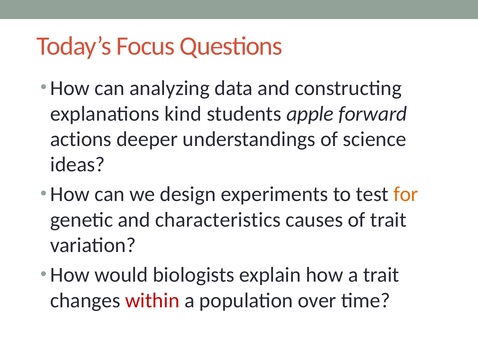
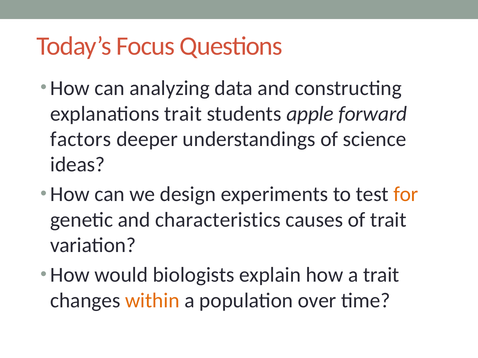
explanations kind: kind -> trait (183, 114)
actions: actions -> factors (81, 139)
within colour: red -> orange (152, 301)
